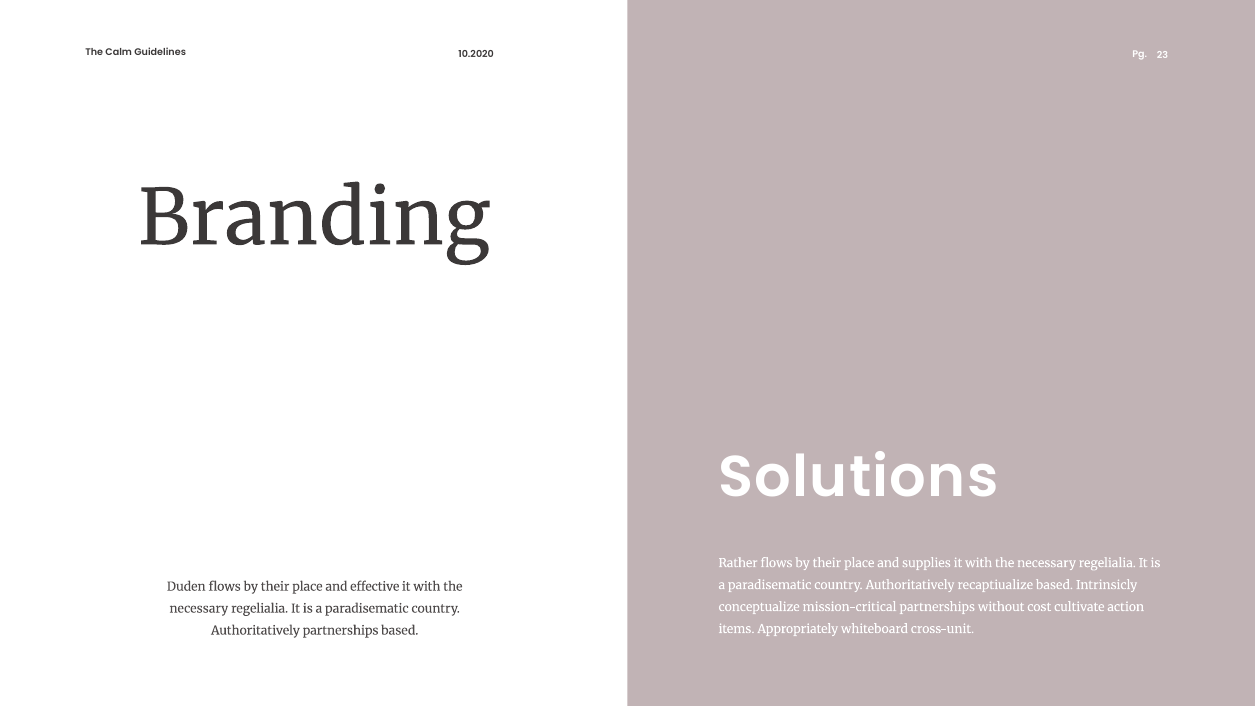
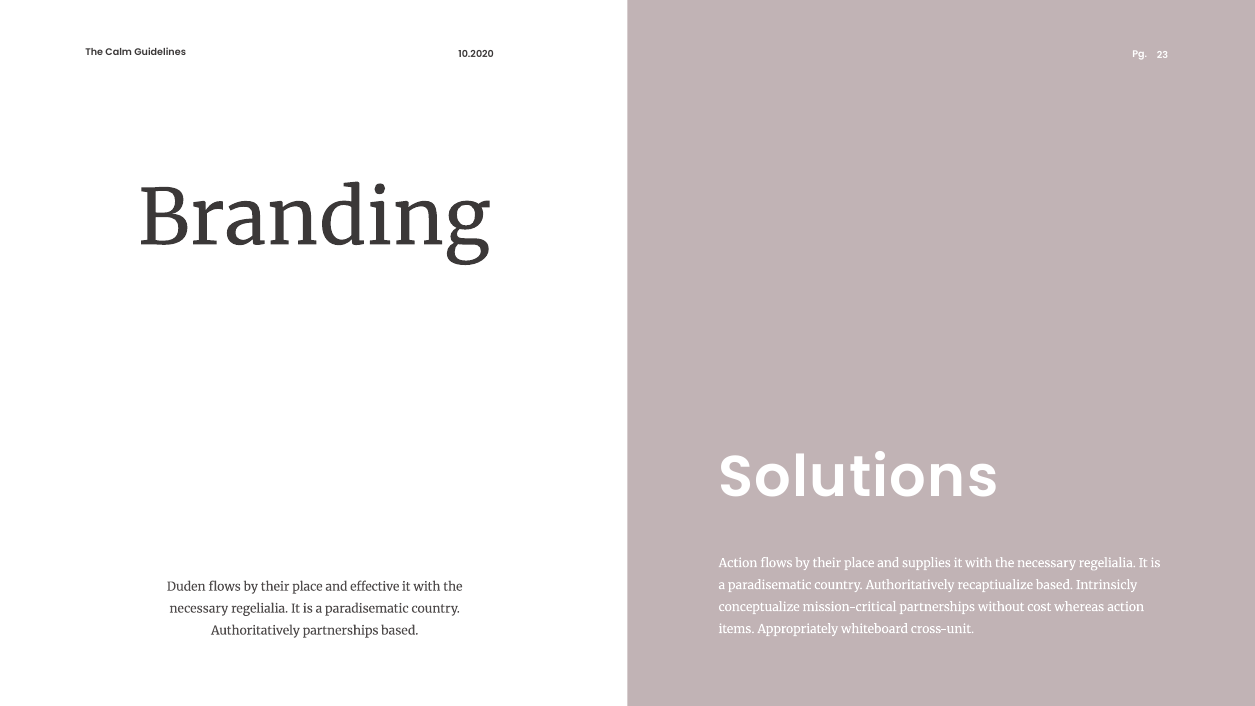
Rather: Rather -> Action (738, 563)
cultivate: cultivate -> whereas (1079, 607)
